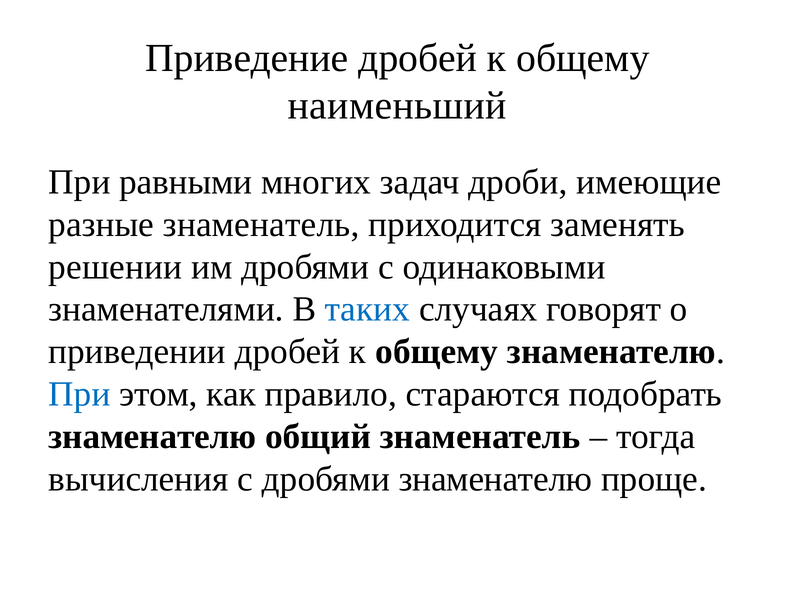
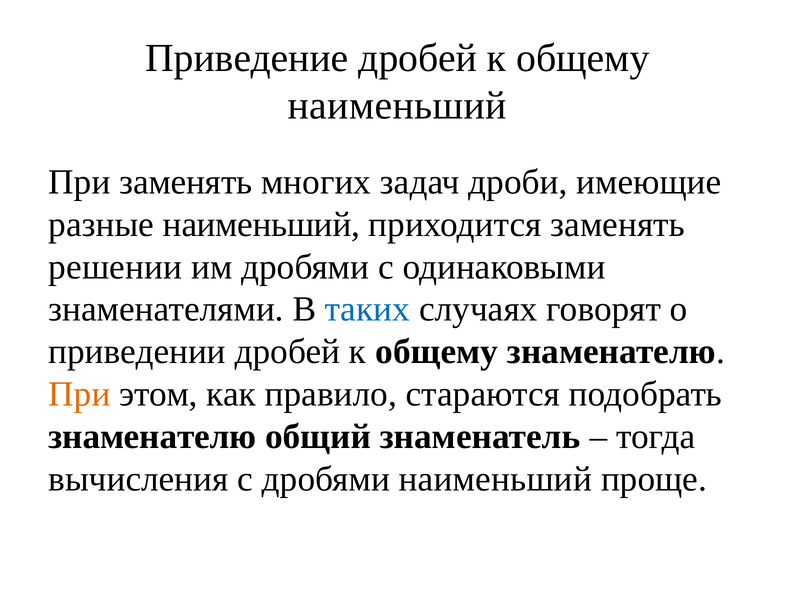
При равными: равными -> заменять (186, 182)
разные знаменатель: знаменатель -> наименьший (261, 224)
При colour: blue -> orange (79, 394)
дробями знаменателю: знаменателю -> наименьший (495, 479)
